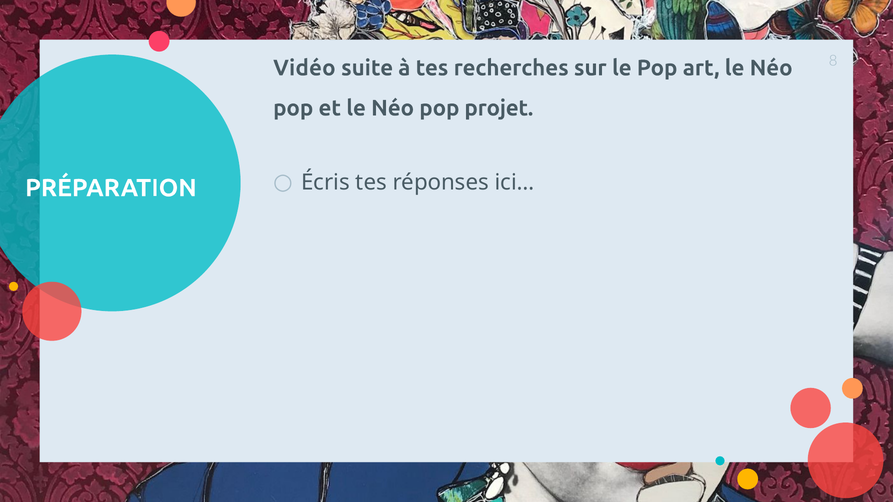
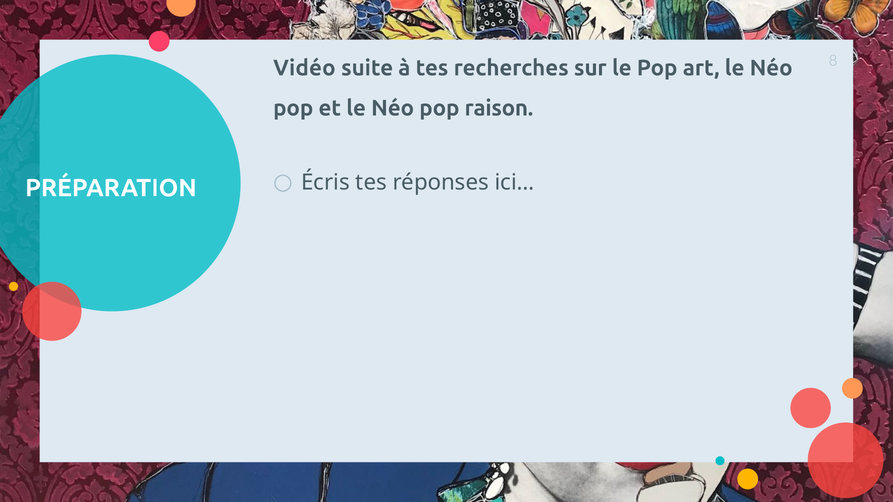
projet: projet -> raison (499, 108)
